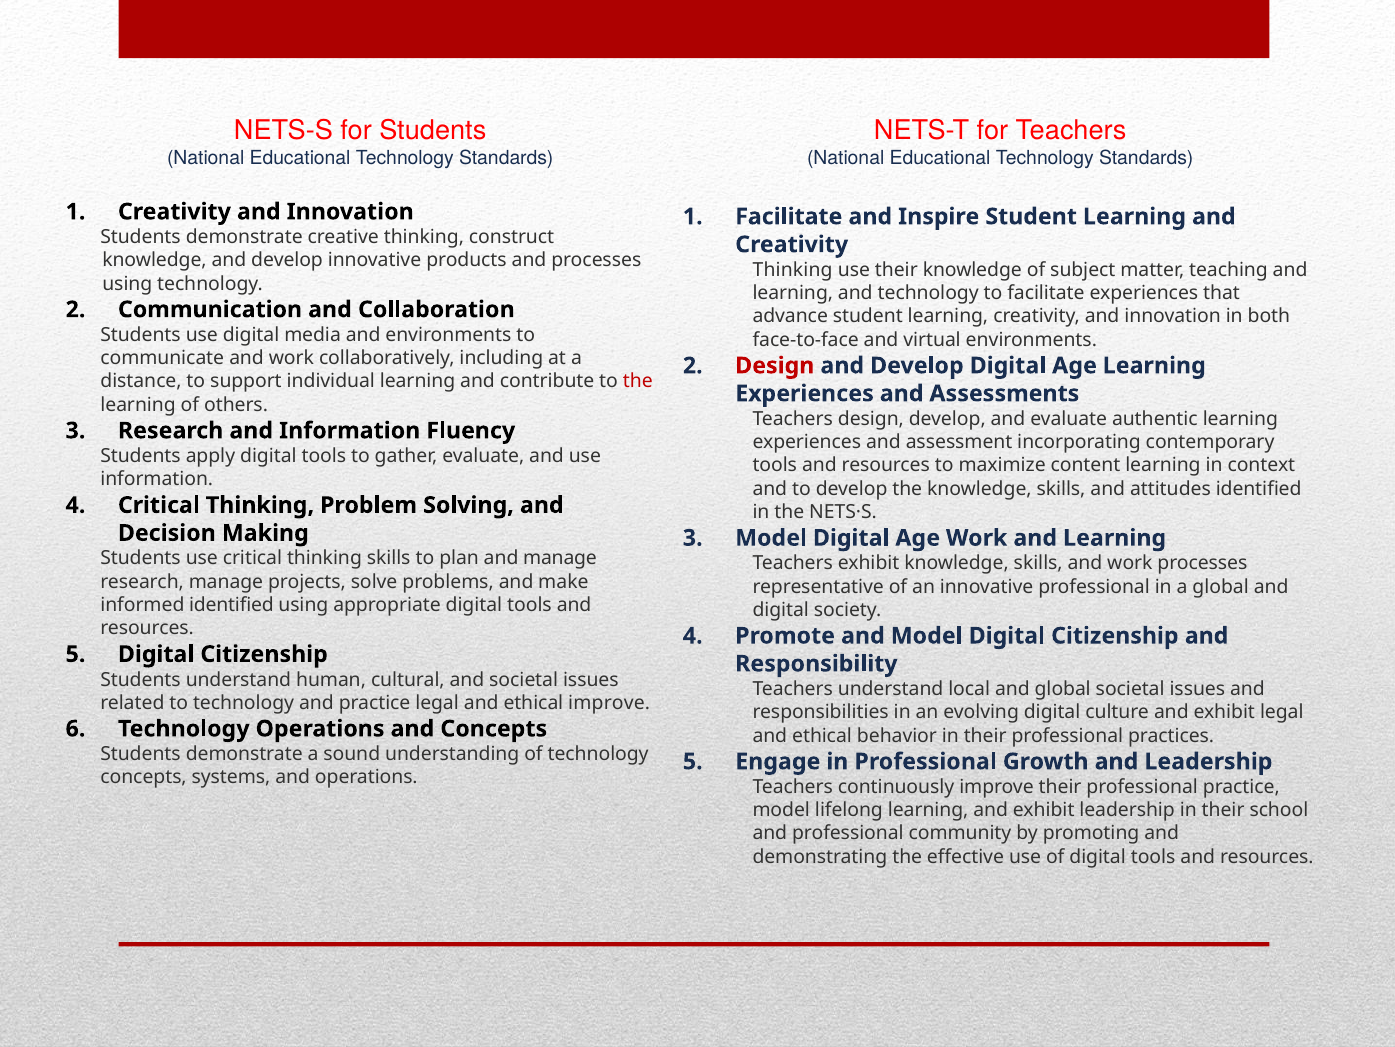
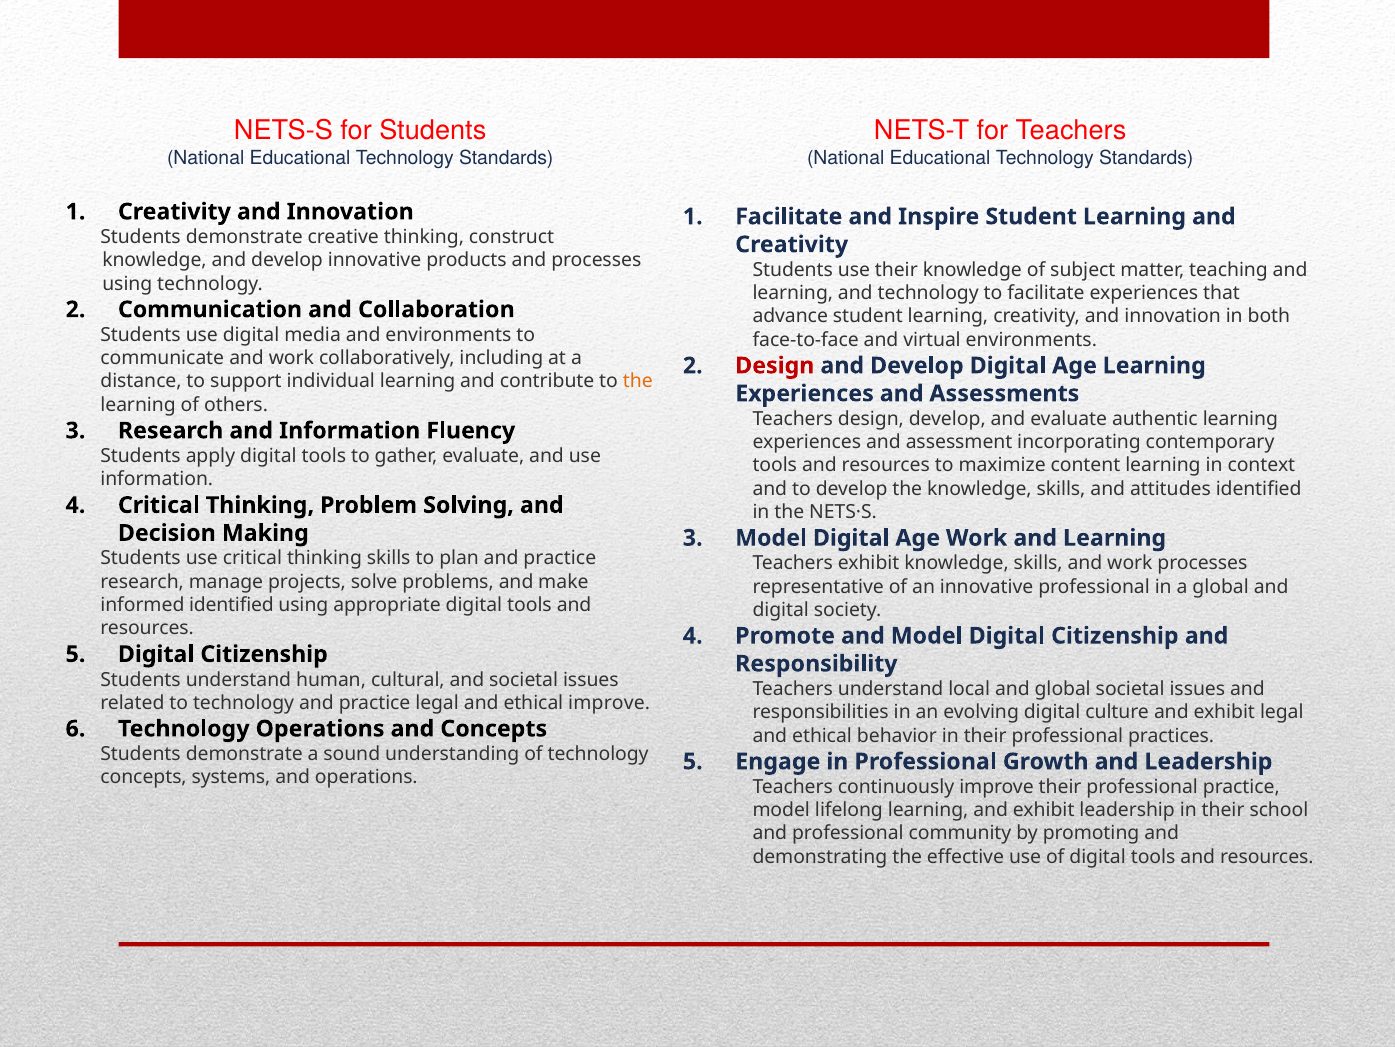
Thinking: Thinking -> Students (793, 270)
the colour: red -> orange (638, 381)
plan and manage: manage -> practice (560, 558)
